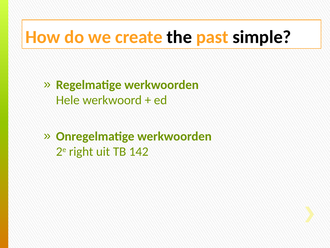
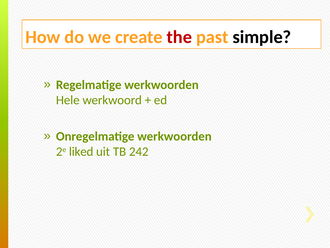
the colour: black -> red (179, 37)
right: right -> liked (81, 151)
142: 142 -> 242 (139, 151)
